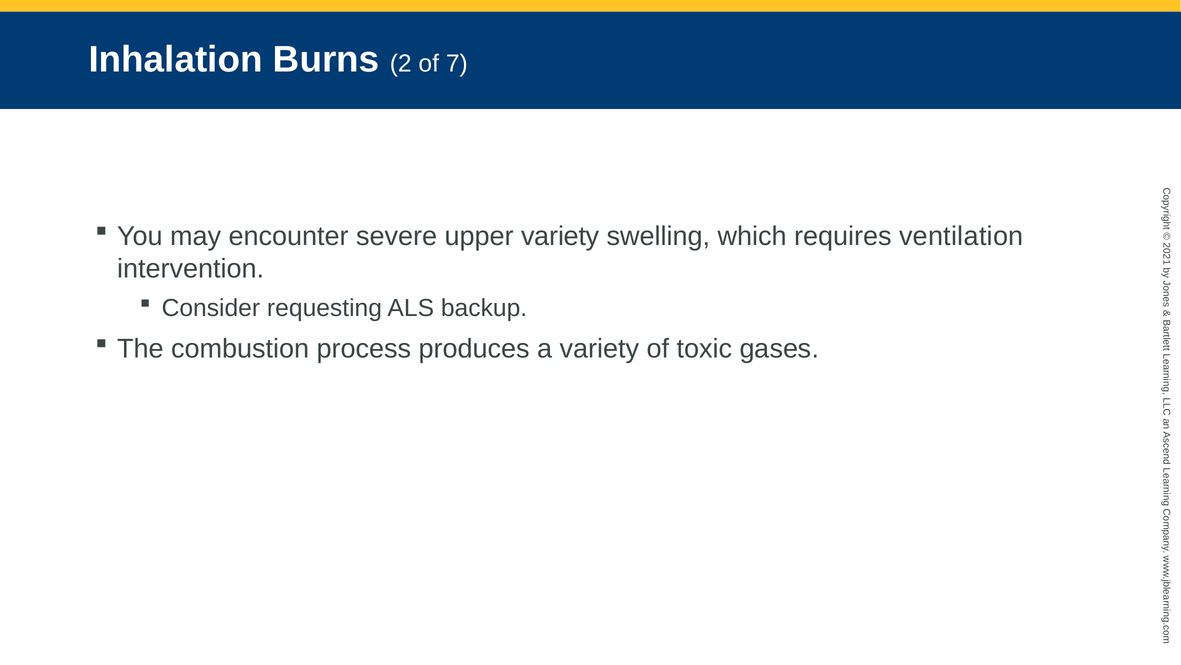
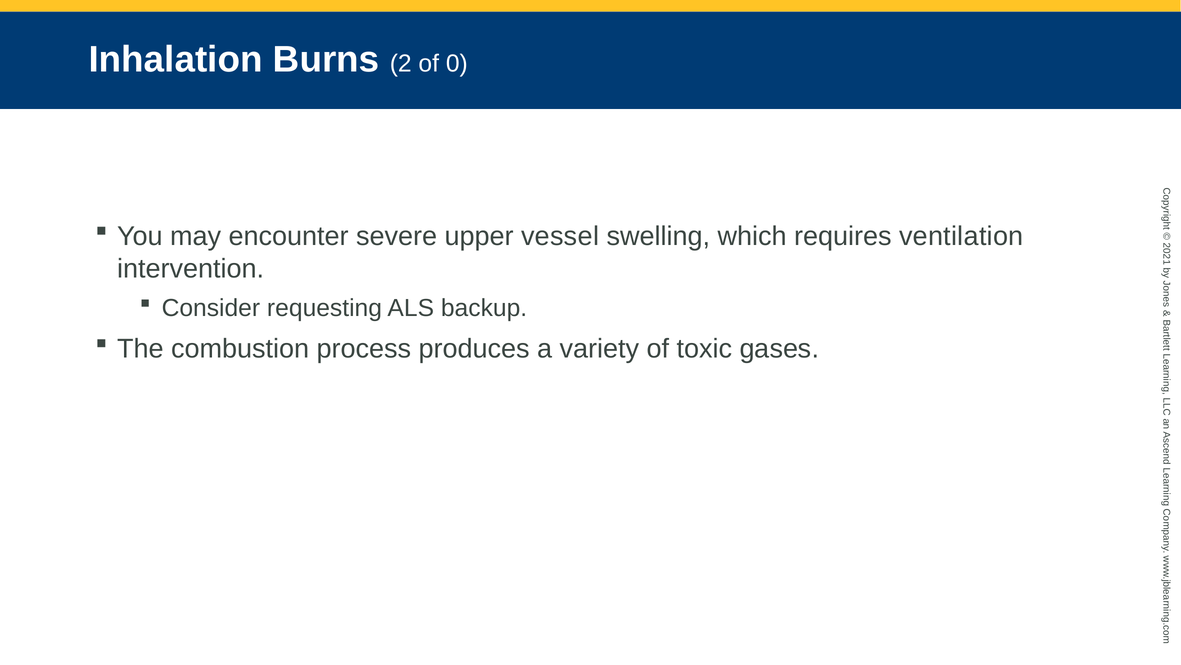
of 7: 7 -> 0 (457, 63)
upper variety: variety -> vessel (560, 236)
